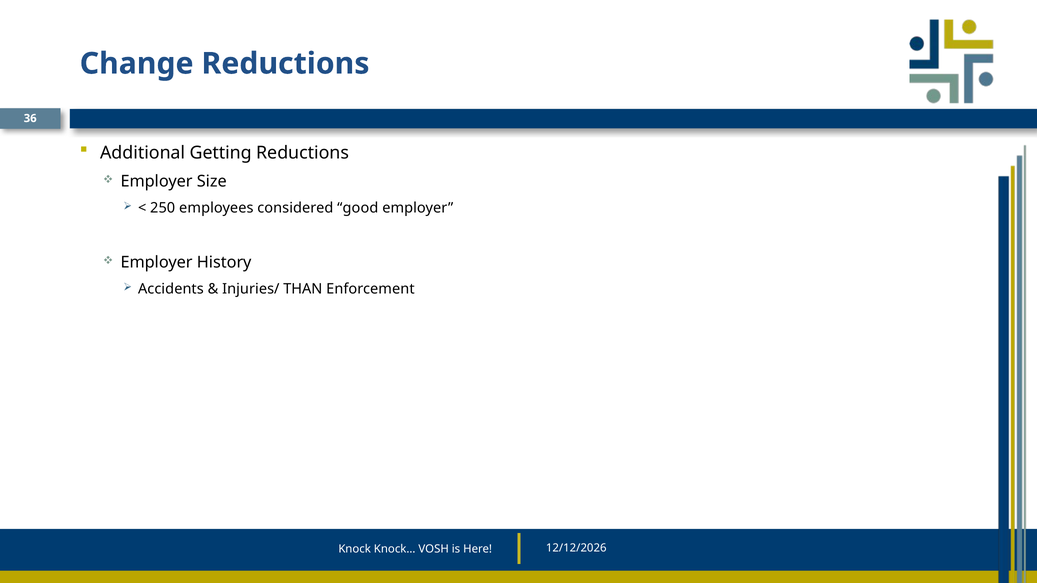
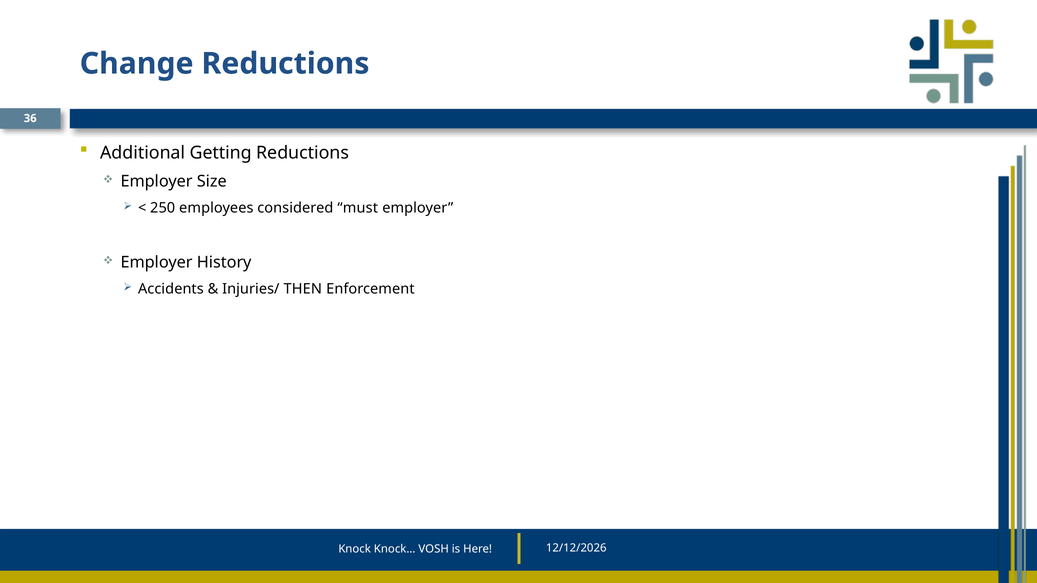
good: good -> must (358, 208)
THAN: THAN -> THEN (303, 289)
